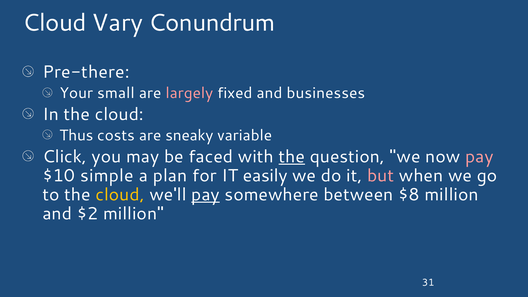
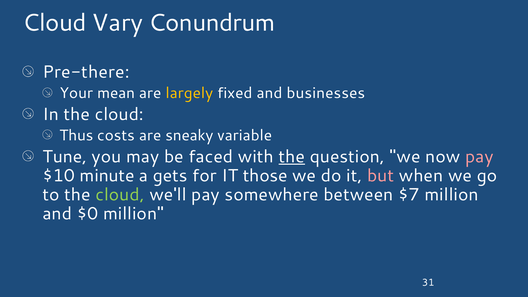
small: small -> mean (116, 93)
largely colour: pink -> yellow (189, 93)
Click: Click -> Tune (65, 157)
simple: simple -> minute (107, 176)
plan: plan -> gets (170, 176)
easily: easily -> those (265, 176)
cloud colour: yellow -> light green (120, 195)
pay underline: present -> none (206, 195)
$8: $8 -> $7 (409, 195)
$2: $2 -> $0 (87, 214)
